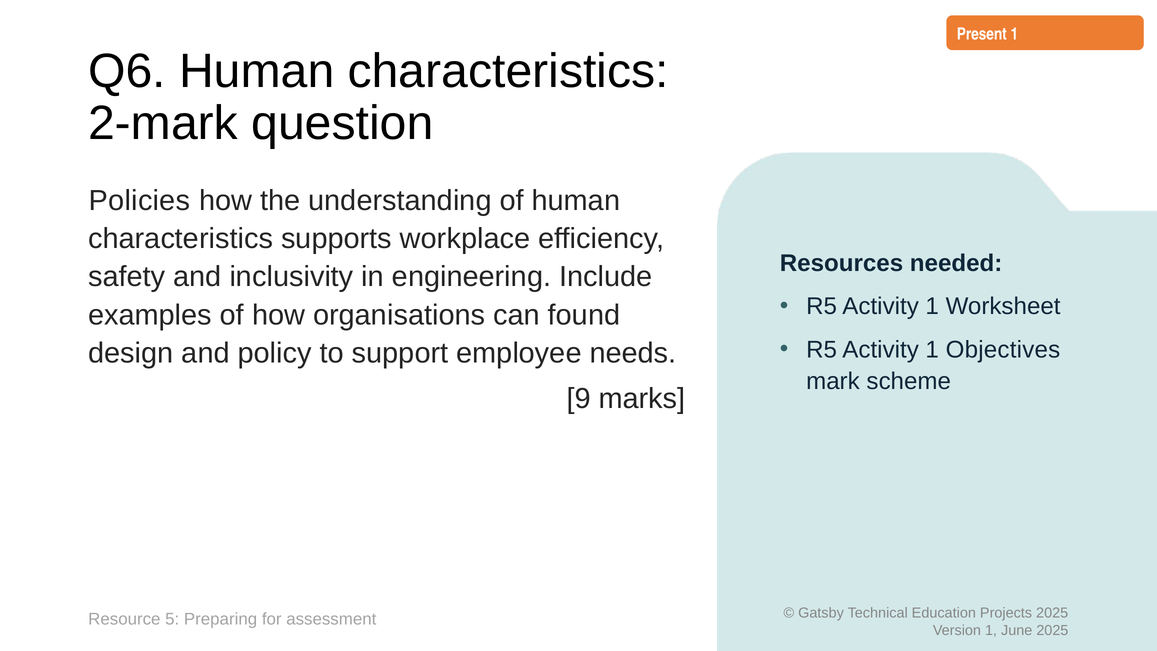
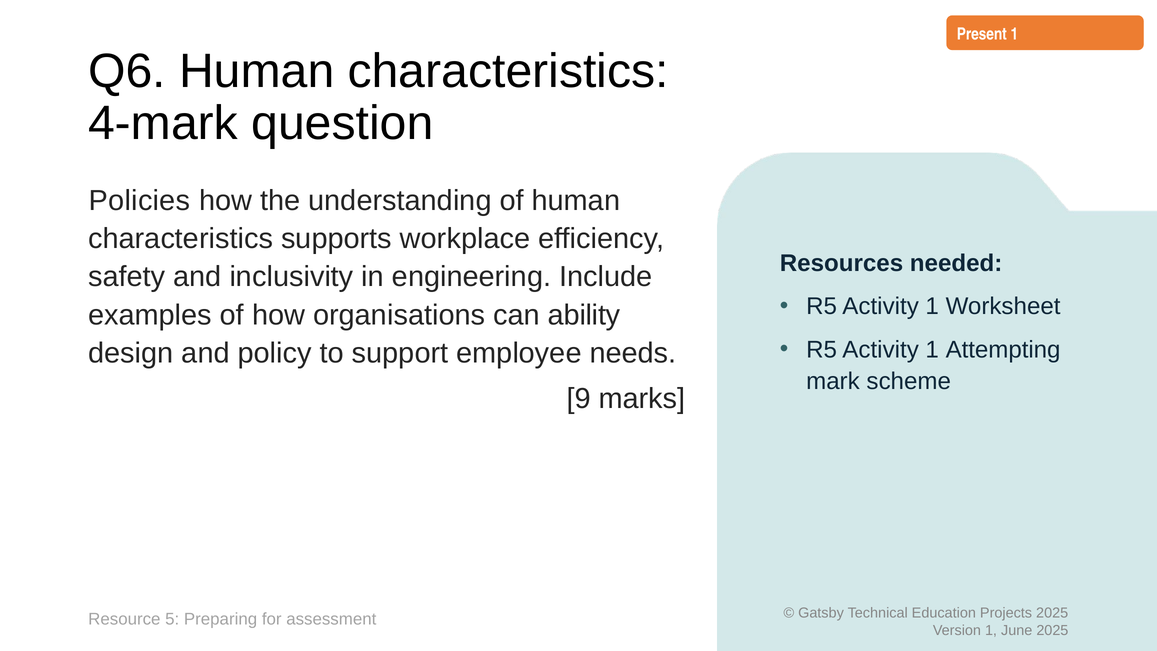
2-mark: 2-mark -> 4-mark (163, 123)
found: found -> ability (584, 315)
Objectives: Objectives -> Attempting (1003, 350)
